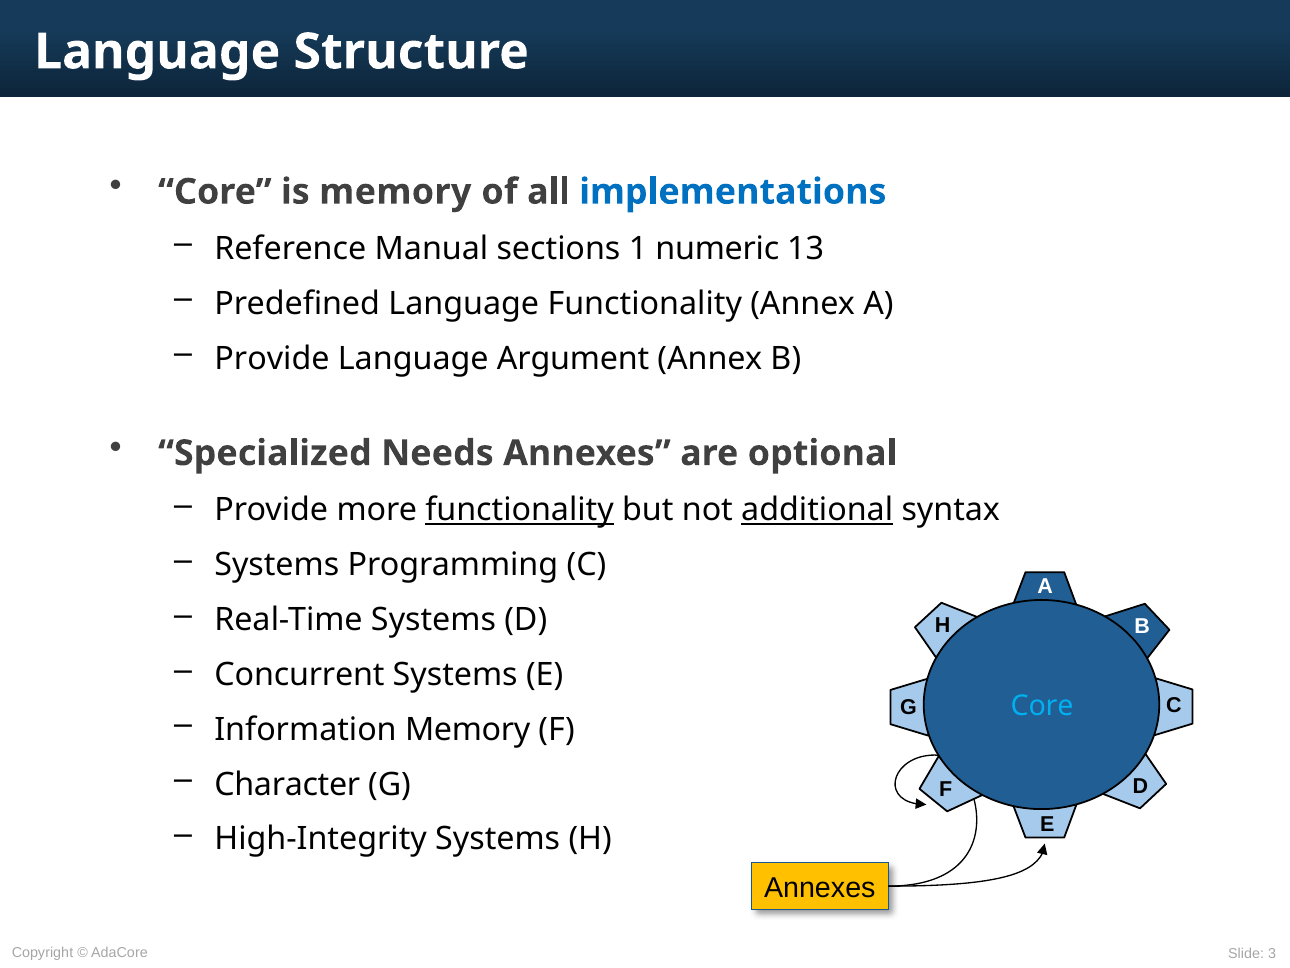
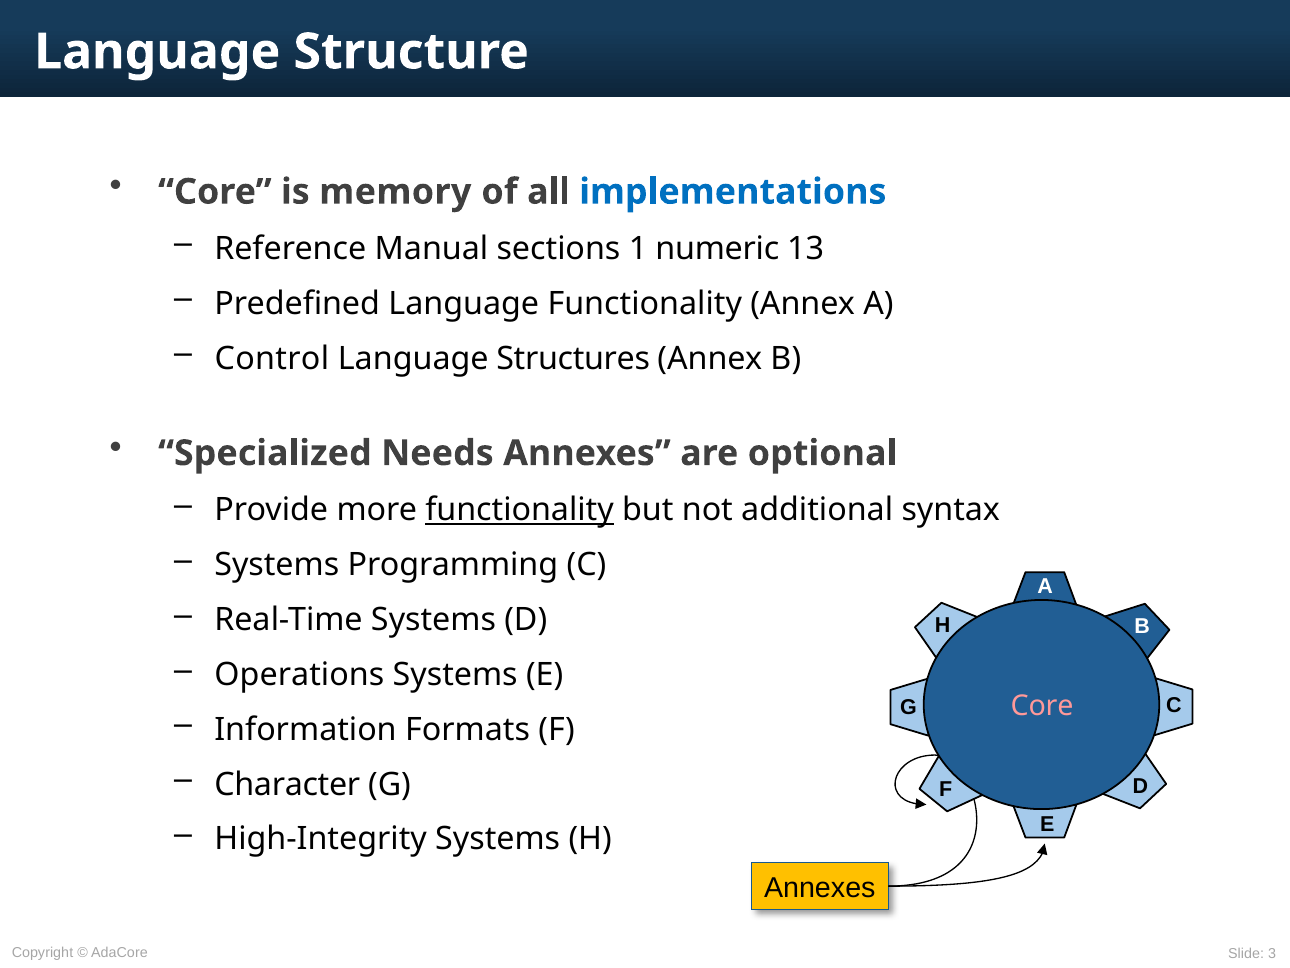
Provide: Provide -> Control (272, 358)
Argument: Argument -> Structures (573, 358)
additional underline: present -> none (817, 510)
Concurrent: Concurrent -> Operations (299, 674)
Core colour: light blue -> pink (1042, 706)
Information Memory: Memory -> Formats (468, 729)
